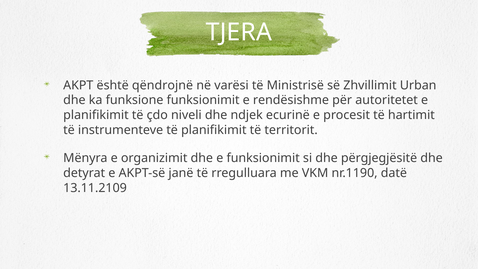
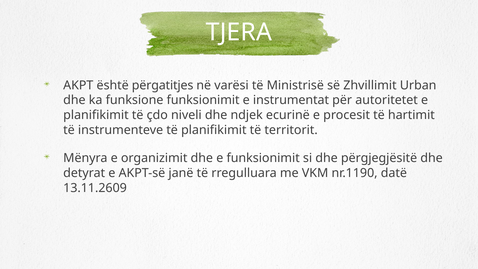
qëndrojnë: qëndrojnë -> përgatitjes (163, 85)
rendësishme: rendësishme -> instrumentat (291, 100)
13.11.2109: 13.11.2109 -> 13.11.2609 (95, 188)
